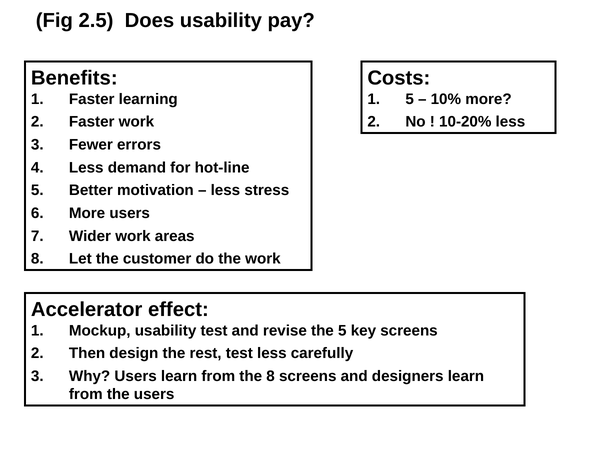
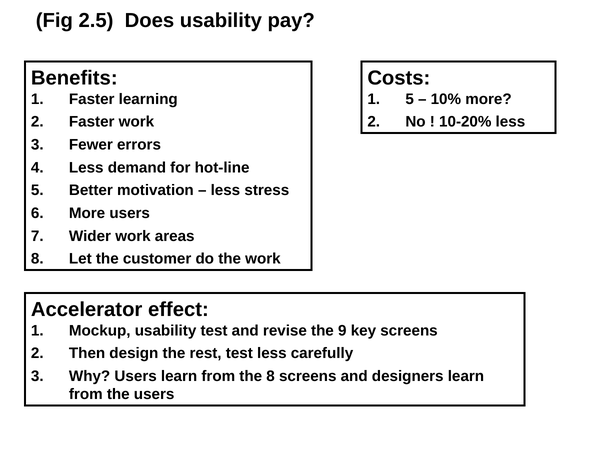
the 5: 5 -> 9 (342, 330)
